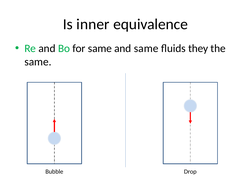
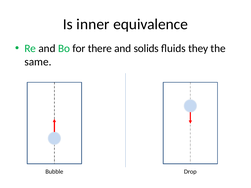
for same: same -> there (100, 48)
and same: same -> solids (146, 48)
